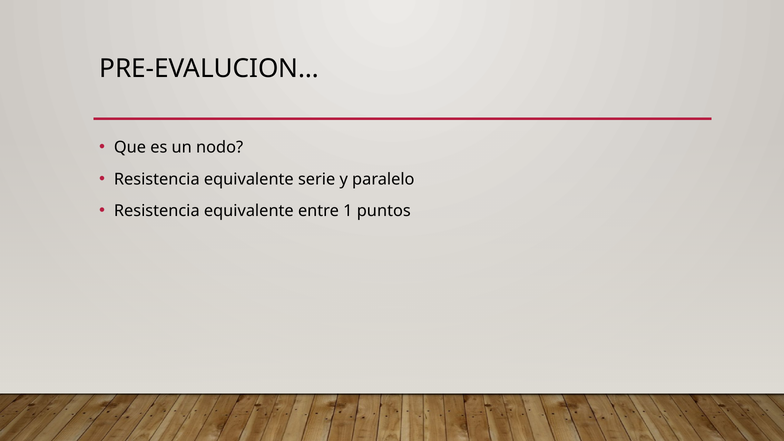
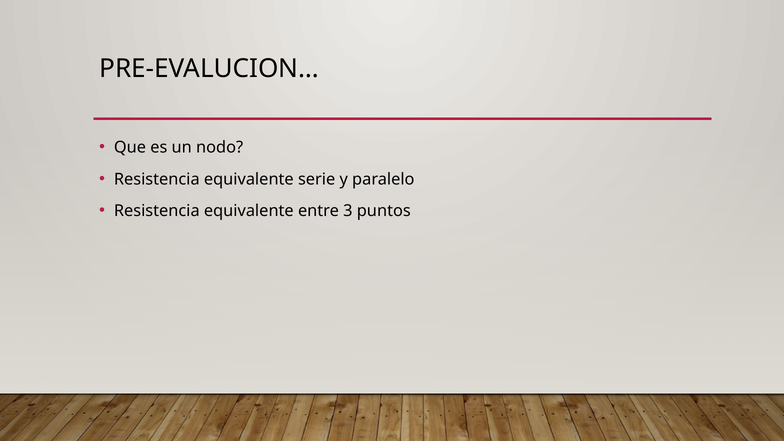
1: 1 -> 3 (348, 211)
